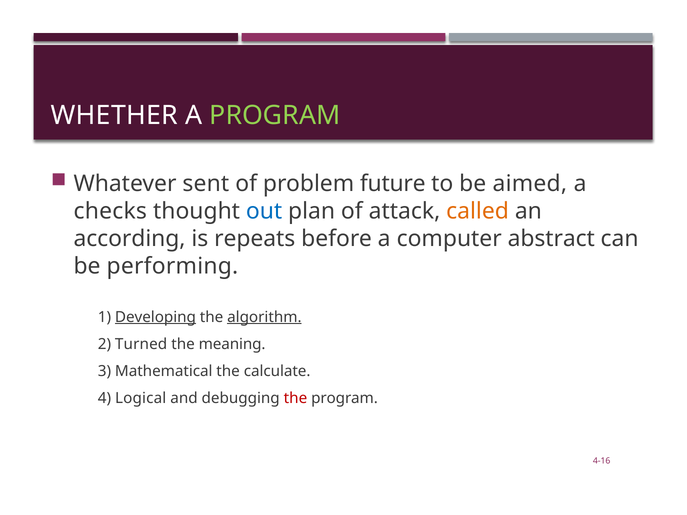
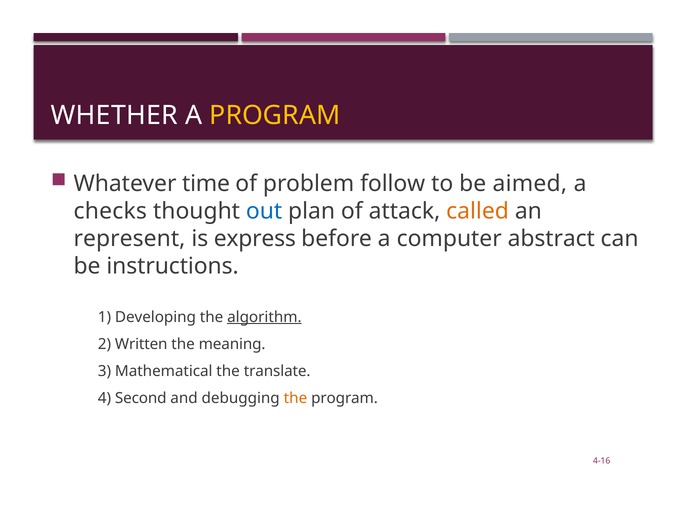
PROGRAM colour: light green -> yellow (275, 115)
sent: sent -> time (206, 184)
future: future -> follow (393, 184)
according: according -> represent (129, 239)
repeats: repeats -> express (255, 239)
performing: performing -> instructions (173, 266)
Developing underline: present -> none (155, 317)
Turned: Turned -> Written (141, 344)
calculate: calculate -> translate (277, 371)
Logical: Logical -> Second (141, 398)
the colour: red -> orange (295, 398)
